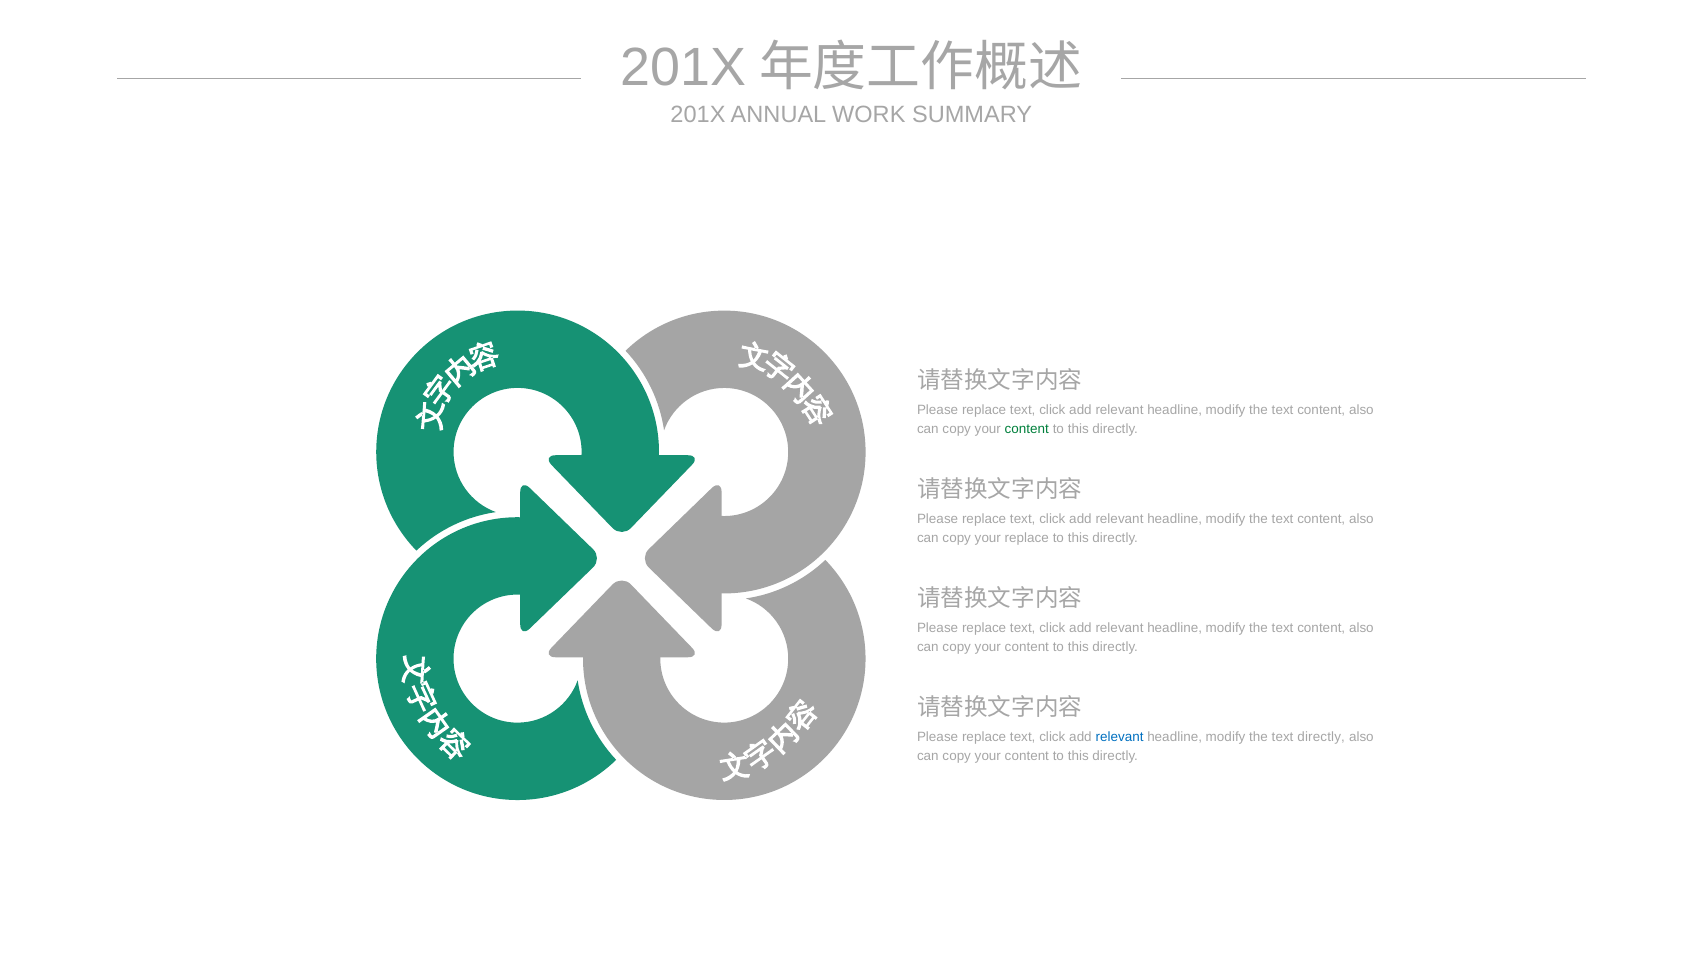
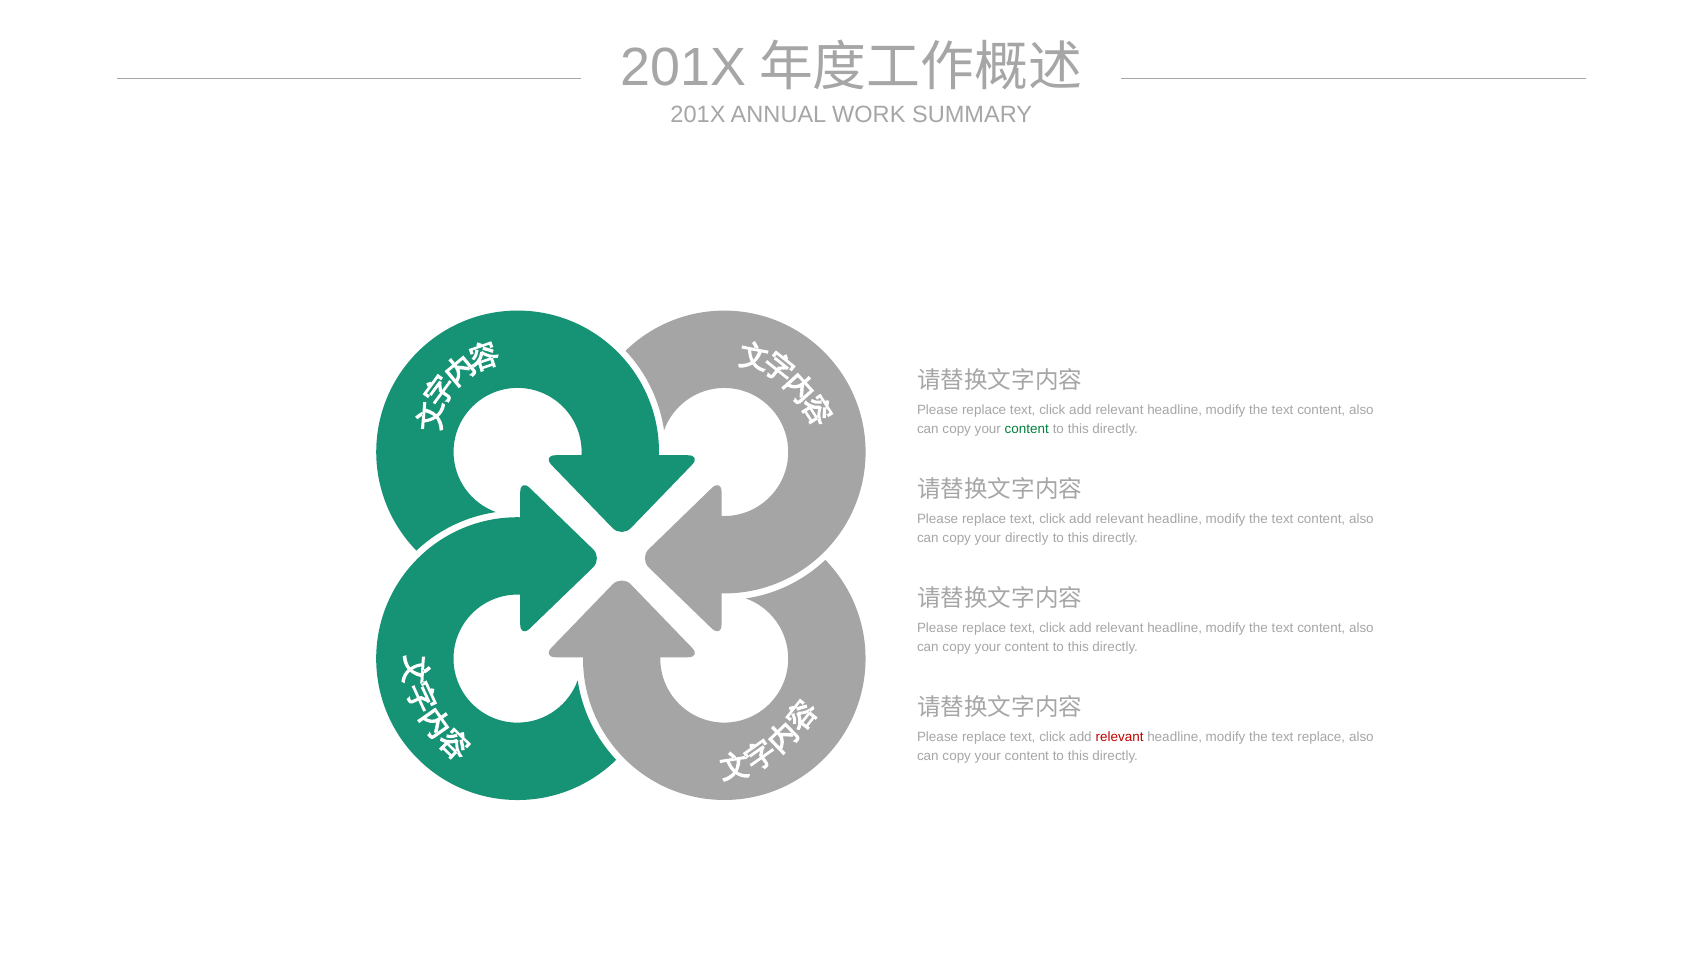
your replace: replace -> directly (1027, 538)
relevant colour: blue -> red (1120, 737)
text directly: directly -> replace (1321, 737)
